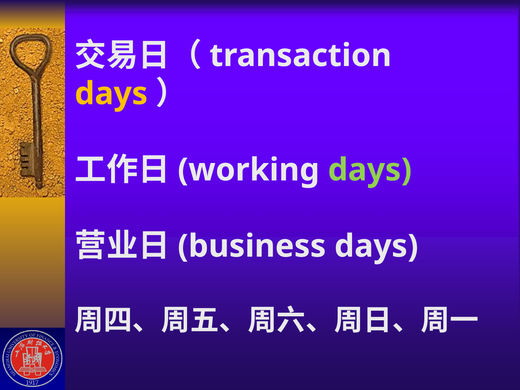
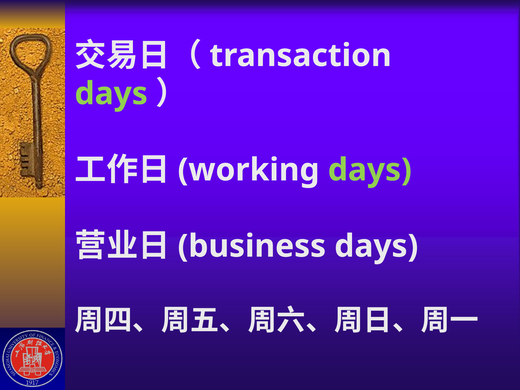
days colour: yellow -> light green (111, 94)
